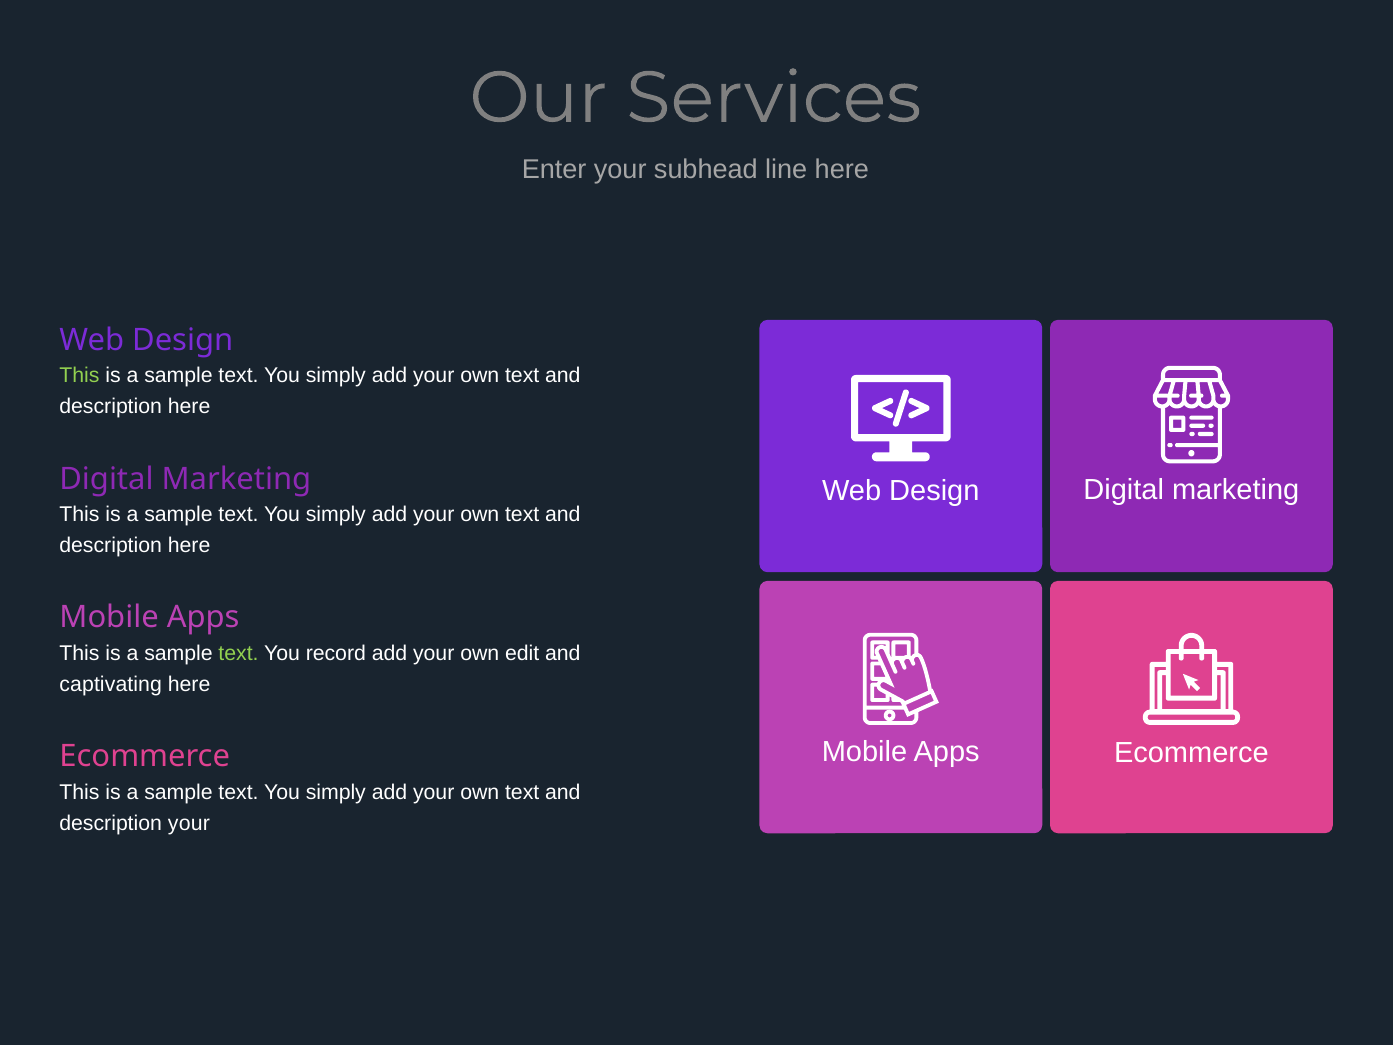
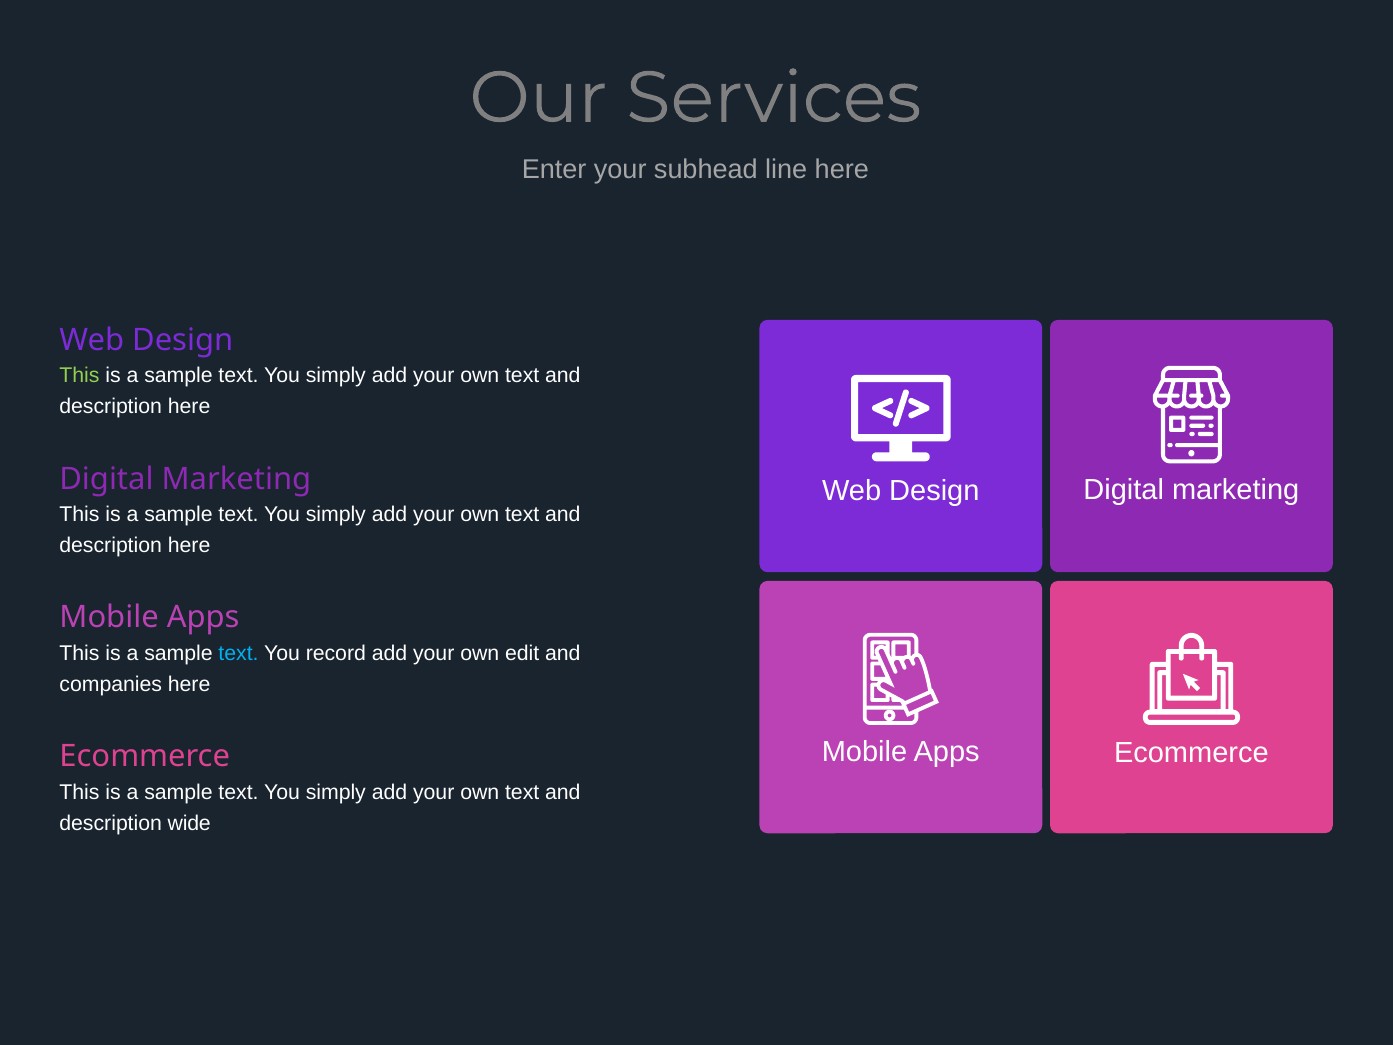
text colour: light green -> light blue (239, 653)
captivating: captivating -> companies (111, 684)
description your: your -> wide (189, 823)
